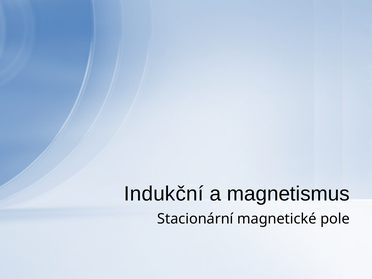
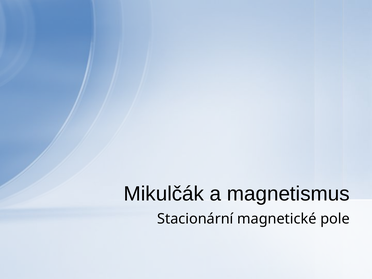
Indukční: Indukční -> Mikulčák (164, 194)
